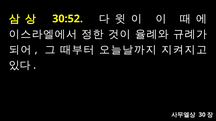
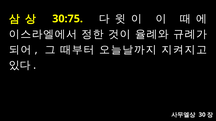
30:52: 30:52 -> 30:75 (68, 19)
